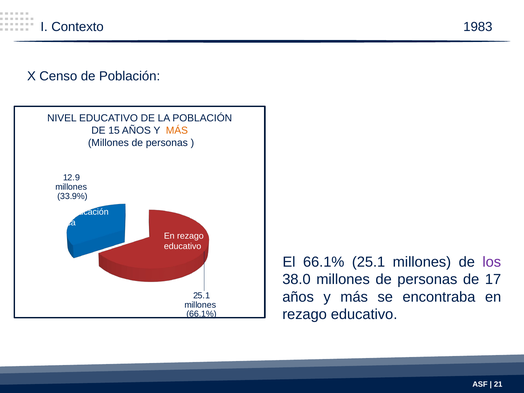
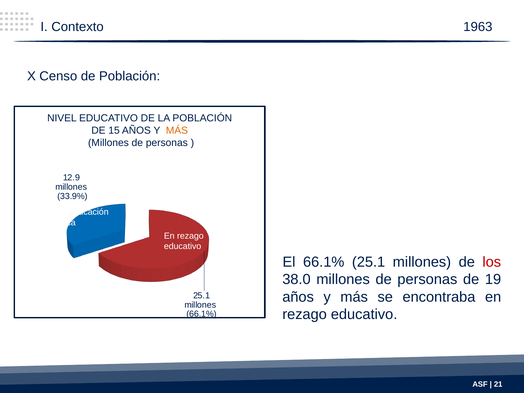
1983: 1983 -> 1963 (478, 27)
los colour: purple -> red (492, 262)
17: 17 -> 19 (493, 279)
